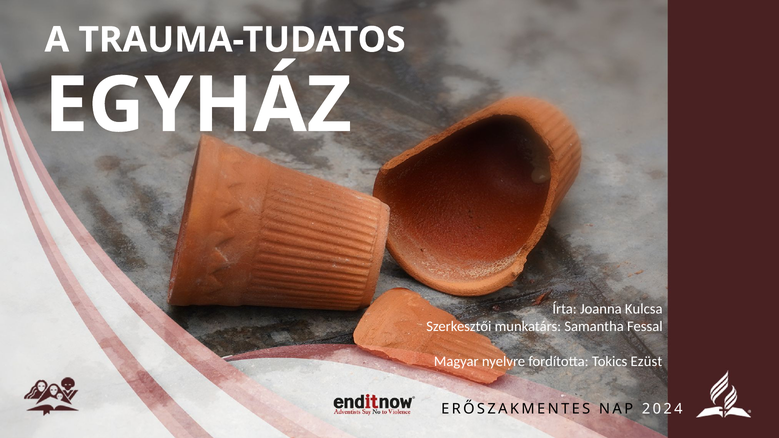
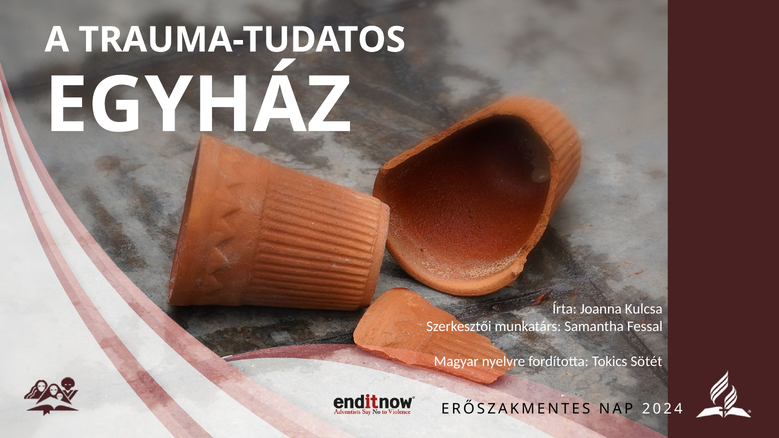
Ezüst: Ezüst -> Sötét (646, 362)
